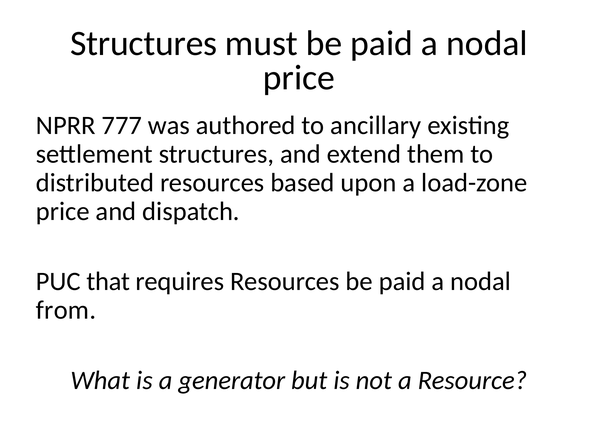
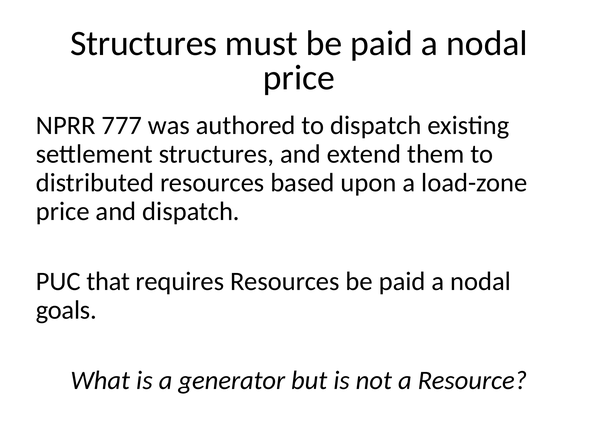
to ancillary: ancillary -> dispatch (376, 125)
from: from -> goals (66, 311)
